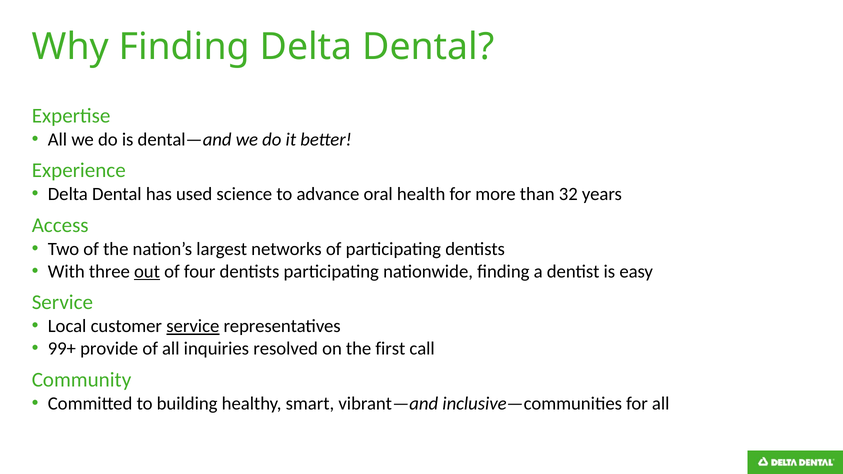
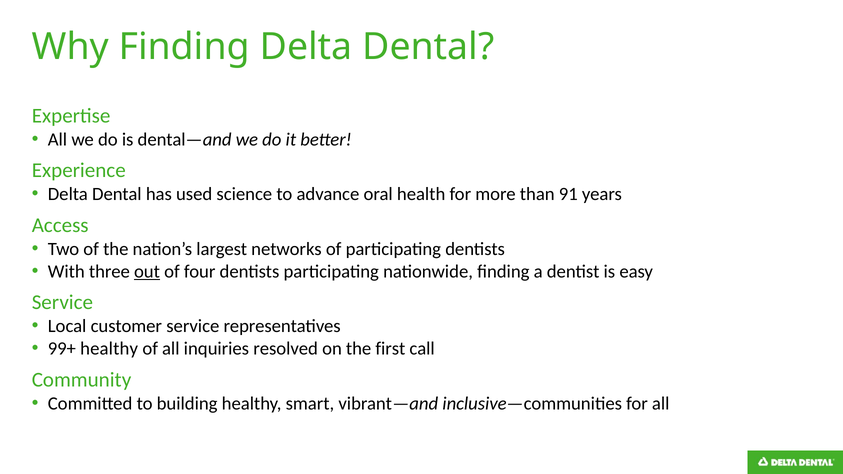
32: 32 -> 91 (568, 194)
service underline: present -> none (193, 326)
99+ provide: provide -> healthy (109, 349)
